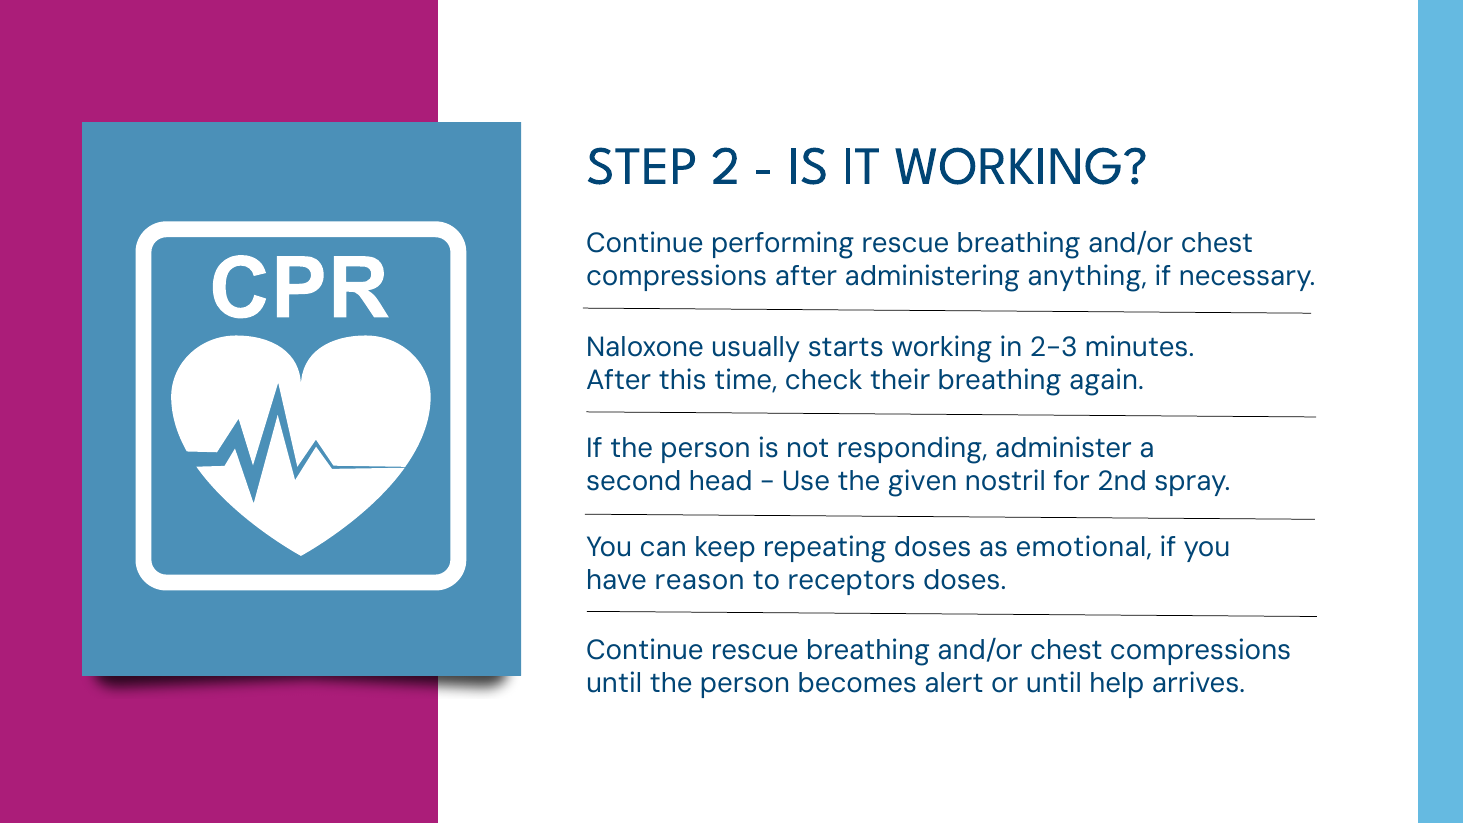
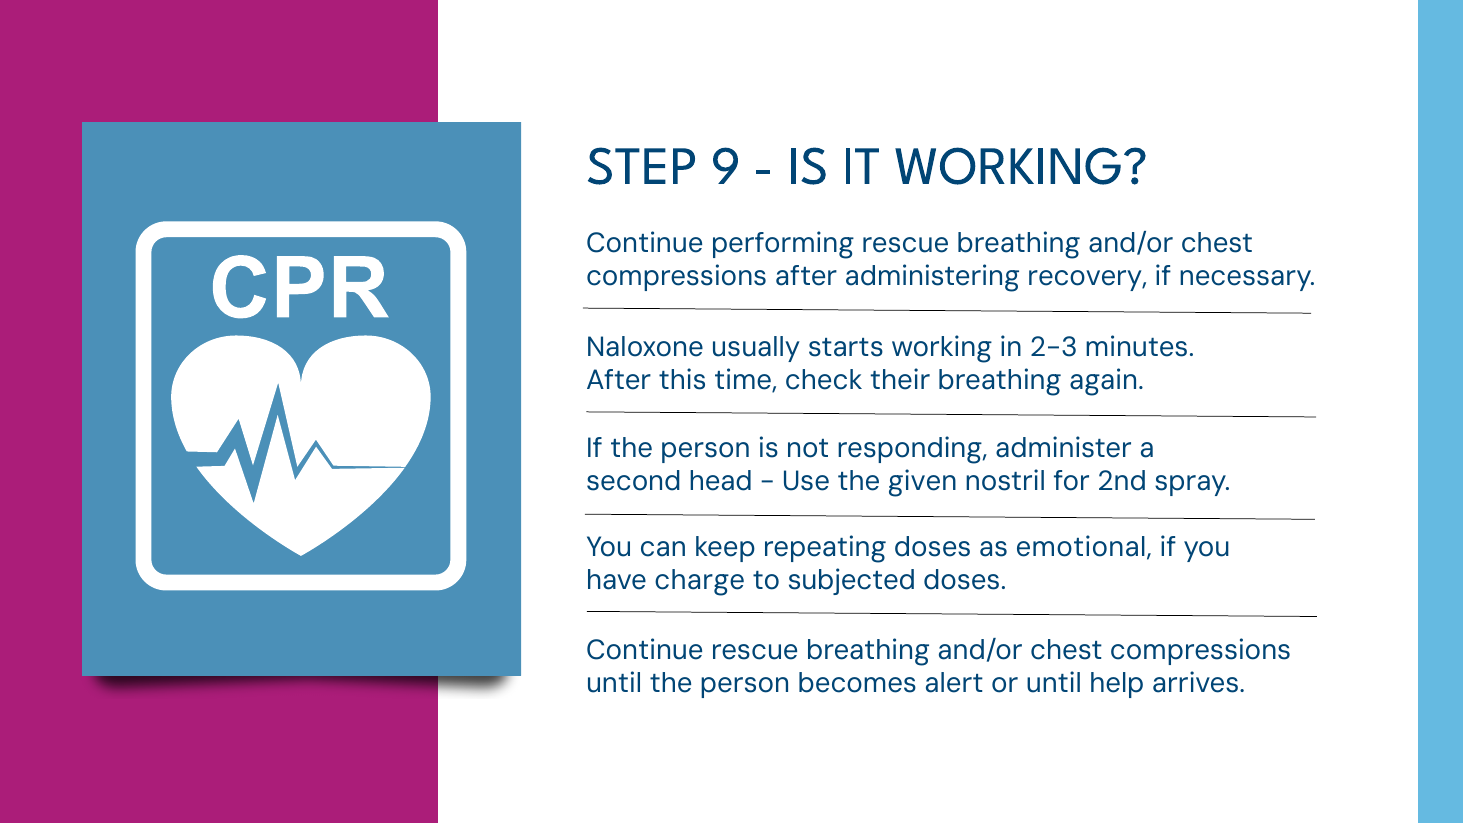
2: 2 -> 9 (726, 166)
anything: anything -> recovery (1087, 276)
reason: reason -> charge (700, 580)
receptors: receptors -> subjected (852, 580)
